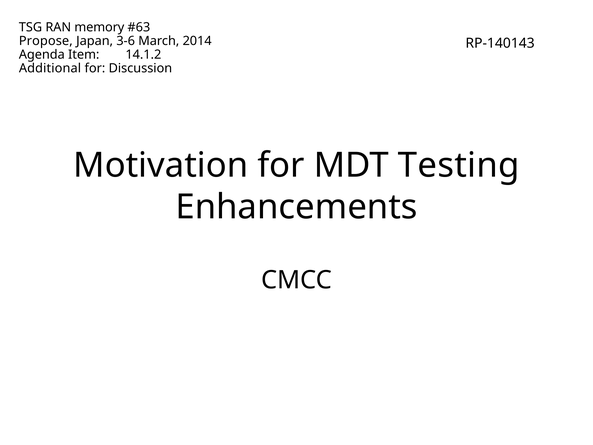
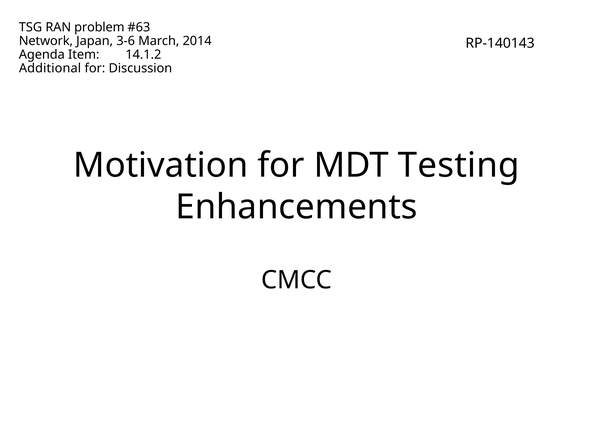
memory: memory -> problem (99, 27)
Propose: Propose -> Network (46, 41)
